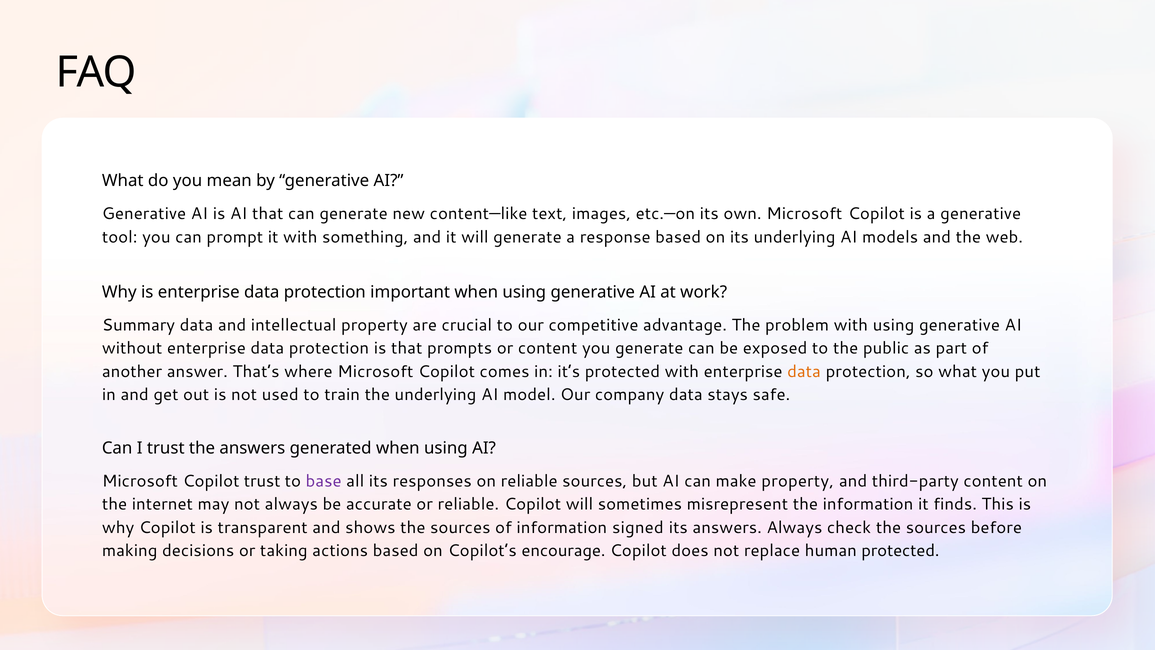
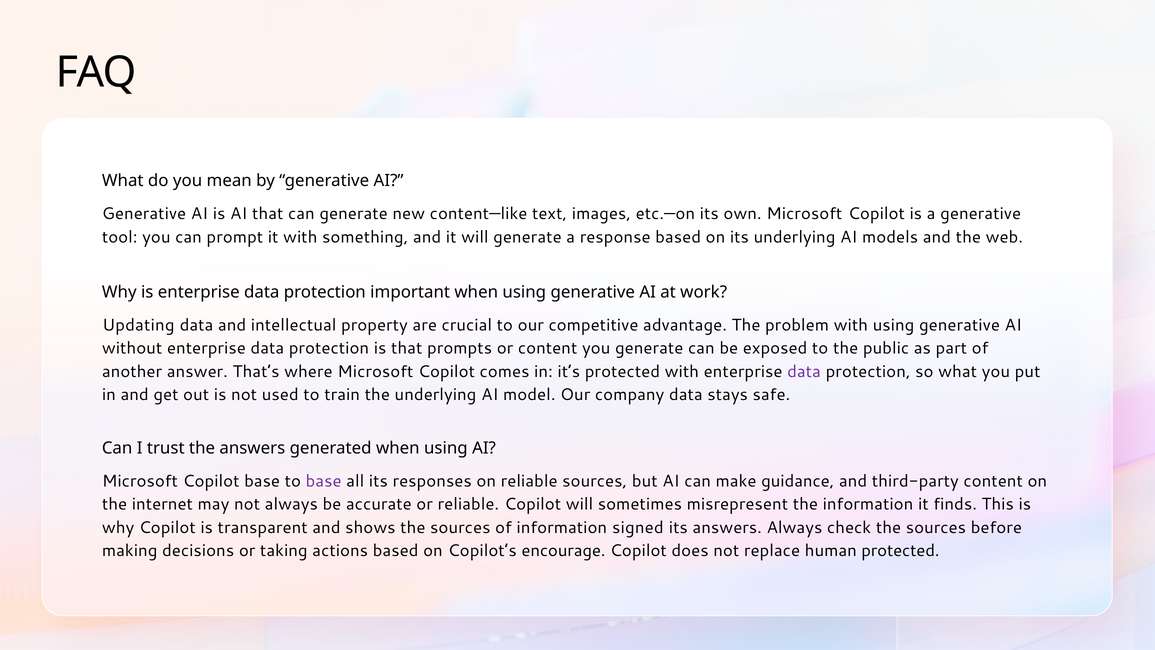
Summary: Summary -> Updating (138, 325)
data colour: orange -> purple (804, 371)
Copilot trust: trust -> base (262, 481)
make property: property -> guidance (798, 481)
